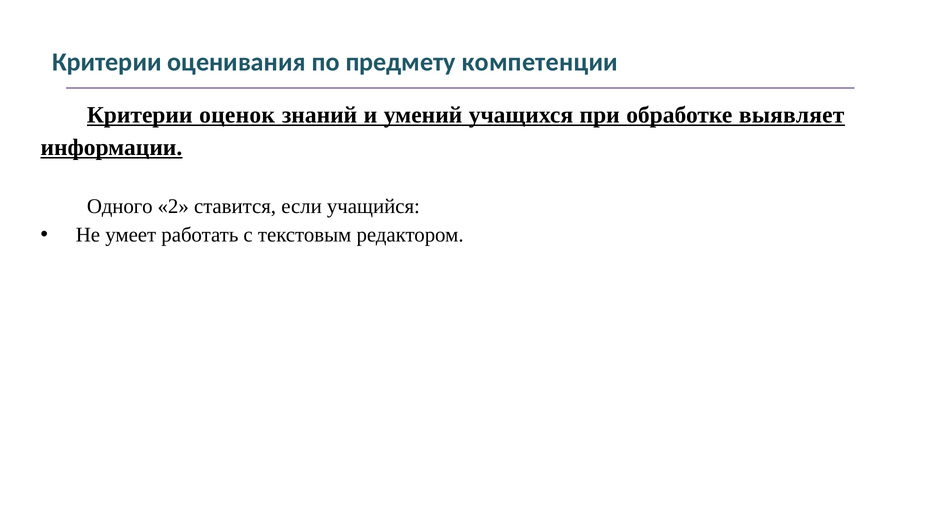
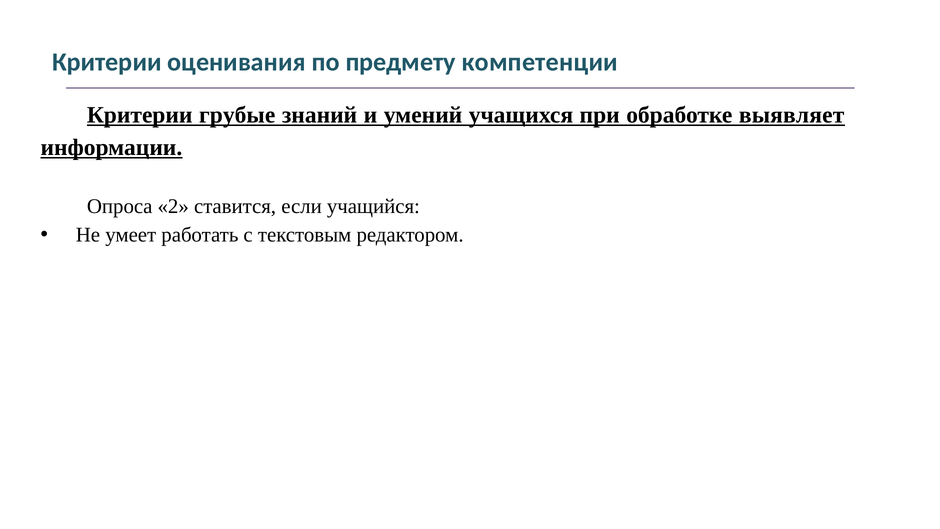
оценок: оценок -> грубые (237, 115)
Одного: Одного -> Опроса (120, 206)
